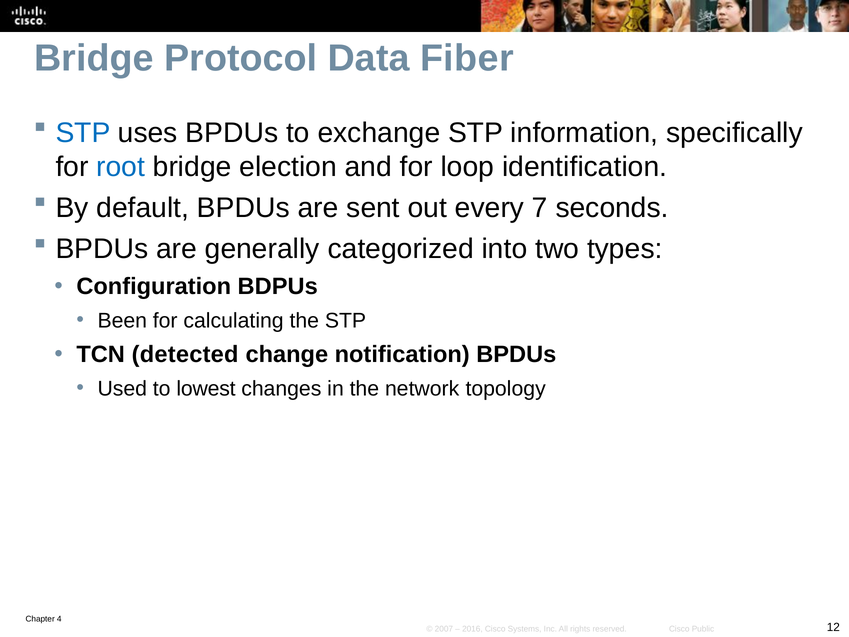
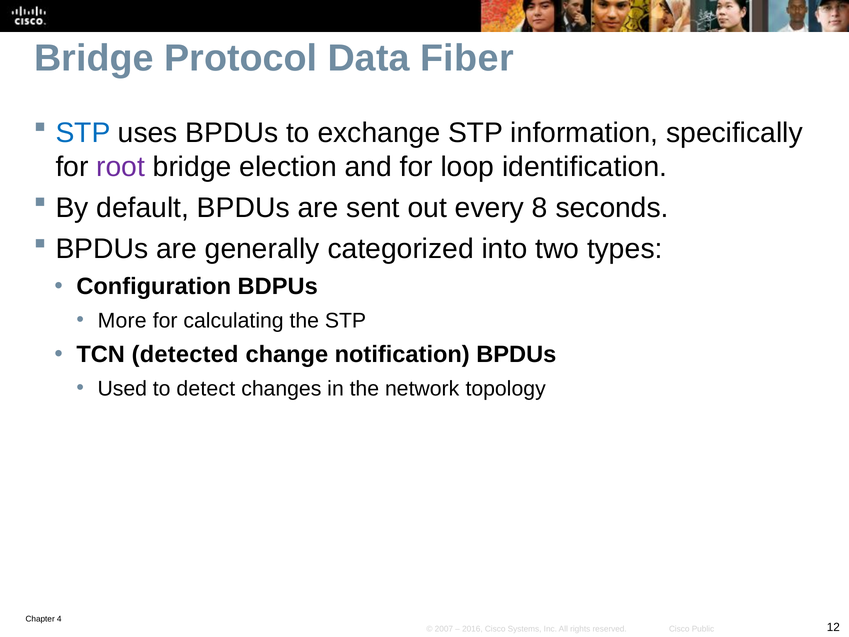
root colour: blue -> purple (121, 167)
7: 7 -> 8 (540, 208)
Been: Been -> More (122, 320)
lowest: lowest -> detect (206, 388)
